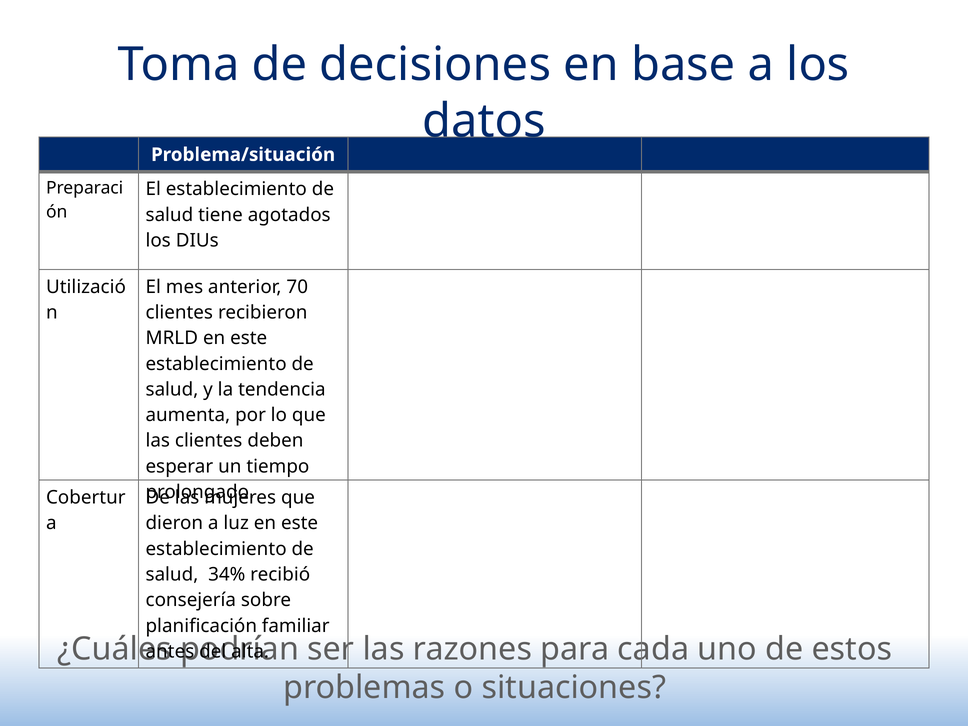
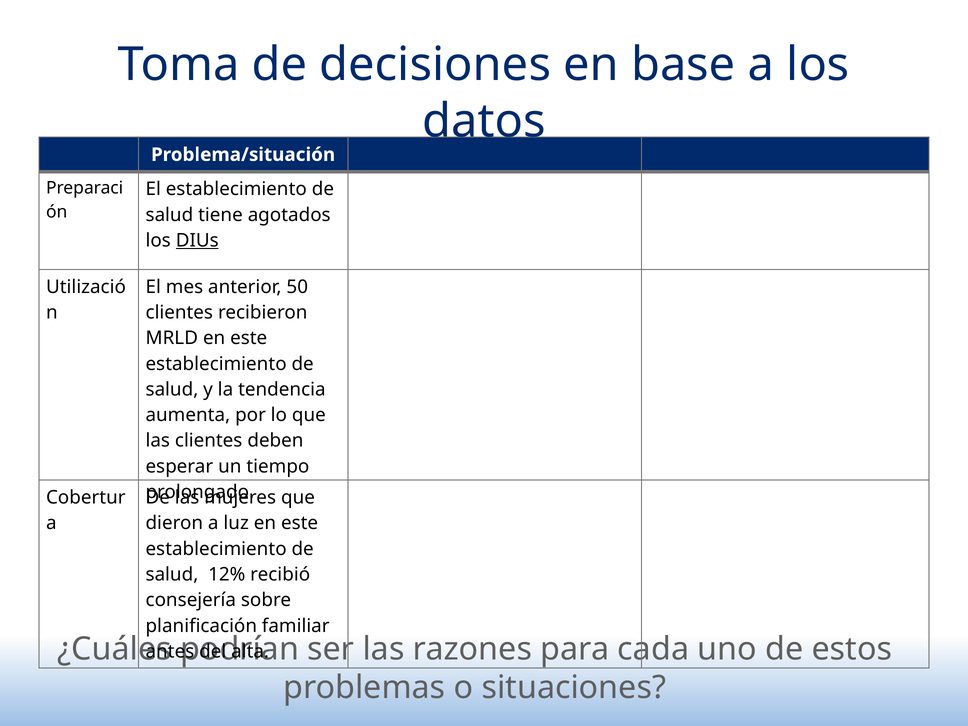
DIUs underline: none -> present (197, 241)
70: 70 -> 50 (297, 287)
34%: 34% -> 12% (227, 575)
